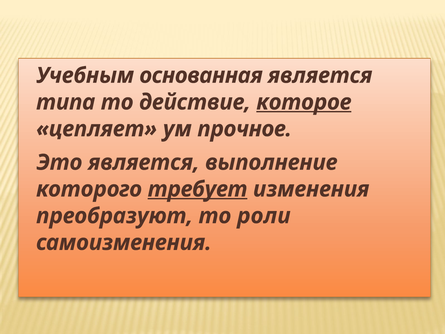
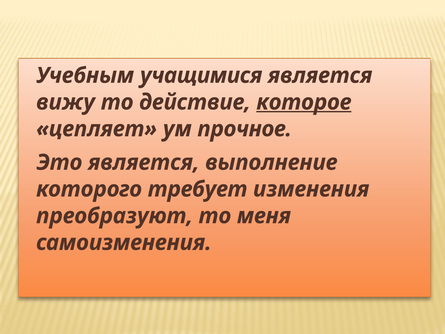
основанная: основанная -> учащимися (201, 75)
типа: типа -> вижу (66, 102)
требует underline: present -> none (198, 189)
роли: роли -> меня (264, 216)
